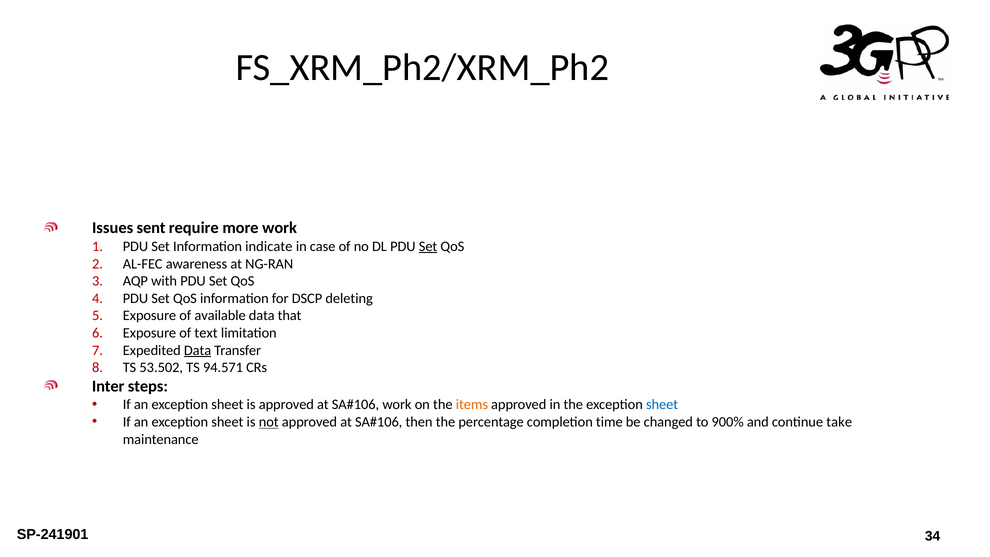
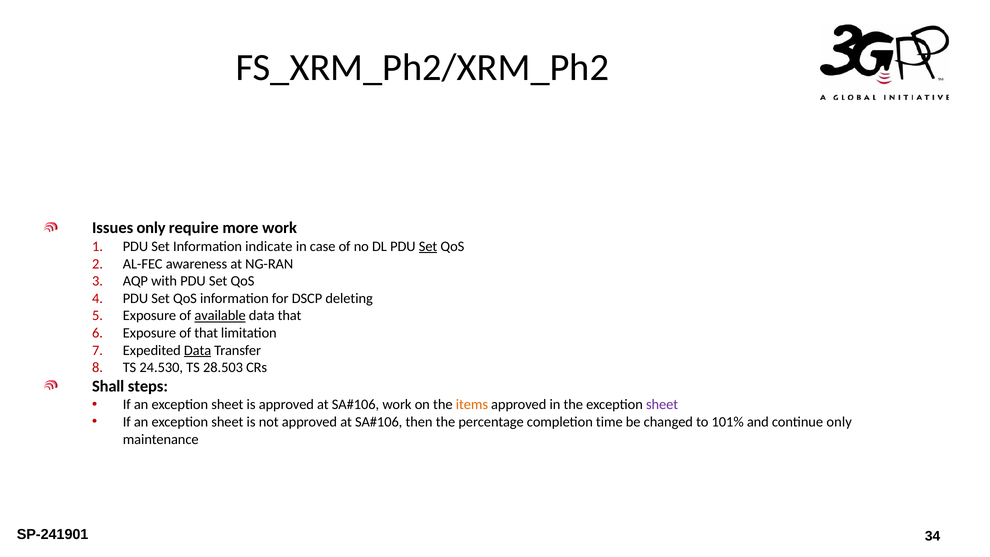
Issues sent: sent -> only (151, 228)
available underline: none -> present (220, 316)
of text: text -> that (206, 333)
53.502: 53.502 -> 24.530 (161, 368)
94.571: 94.571 -> 28.503 (223, 368)
Inter: Inter -> Shall (108, 386)
sheet colour: blue -> purple (662, 405)
not underline: present -> none (269, 422)
900%: 900% -> 101% (728, 422)
continue take: take -> only (839, 422)
